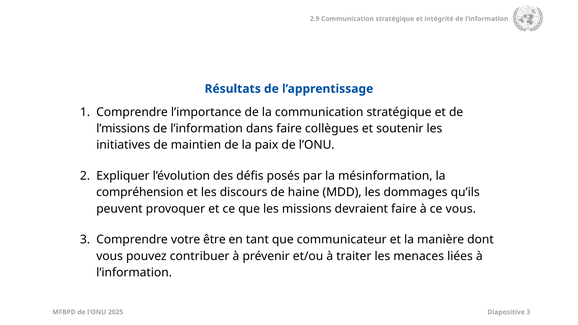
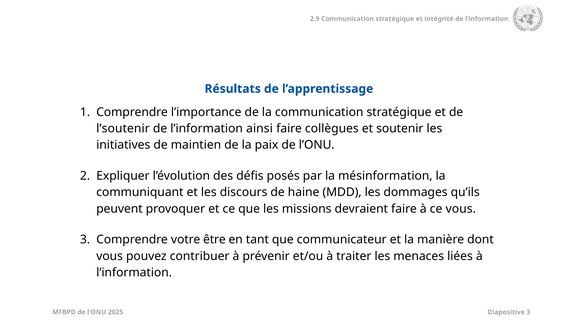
l’missions: l’missions -> l’soutenir (123, 129)
dans: dans -> ainsi (259, 129)
compréhension: compréhension -> communiquant (140, 192)
